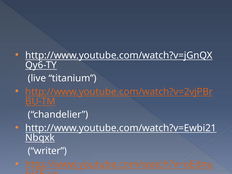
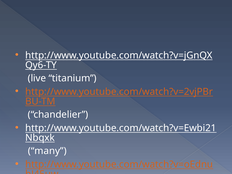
writer: writer -> many (47, 151)
